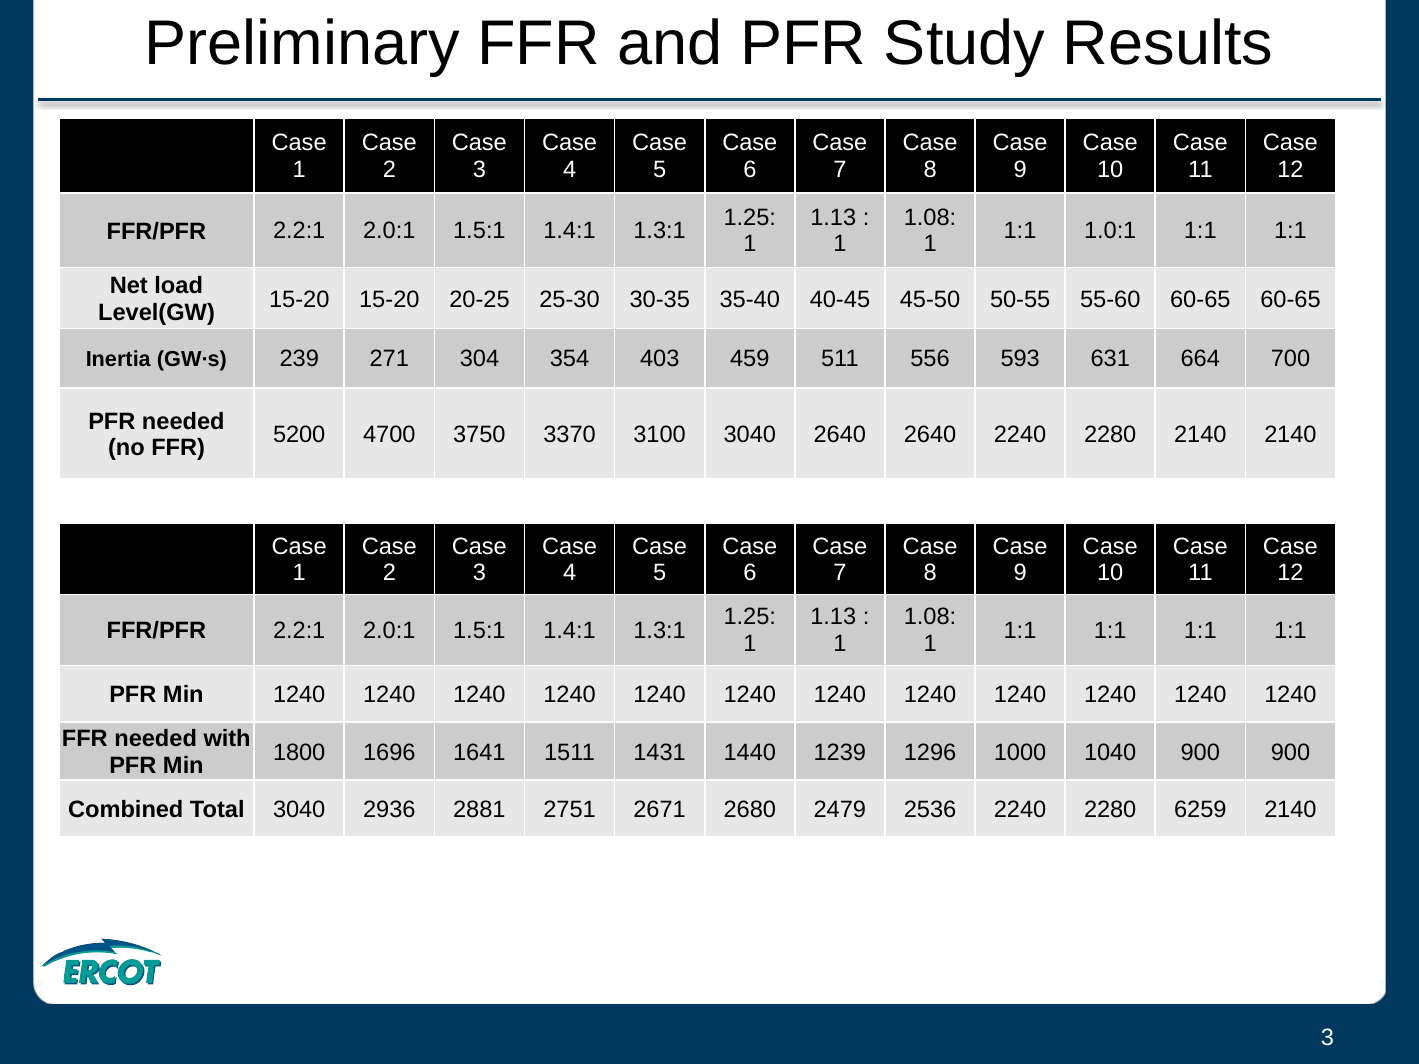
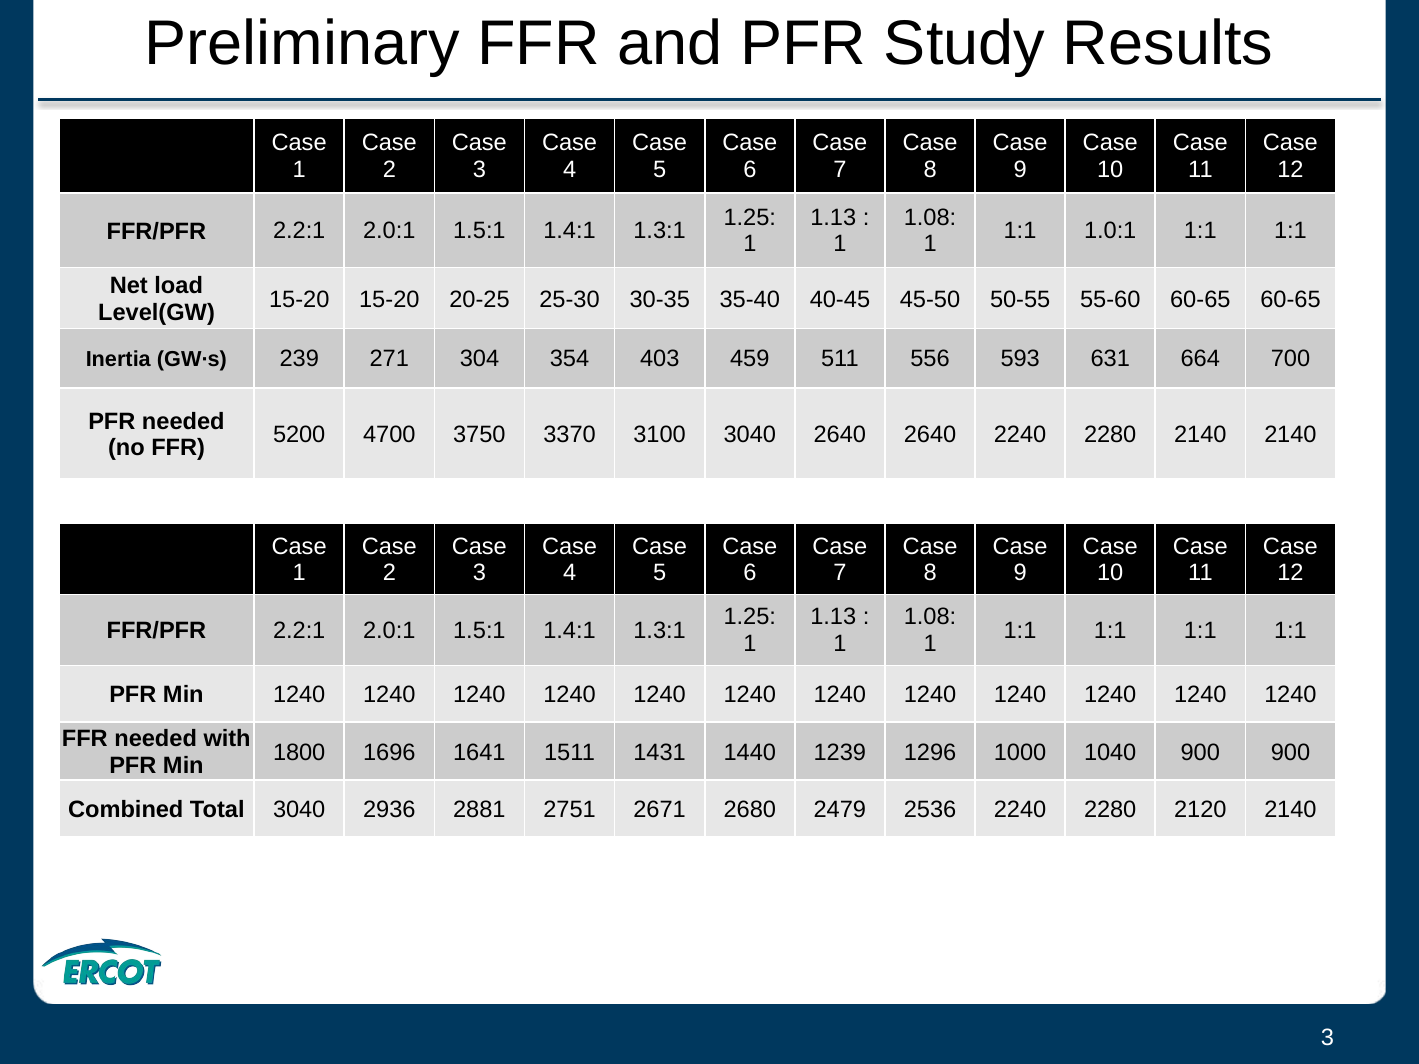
6259: 6259 -> 2120 (1200, 810)
